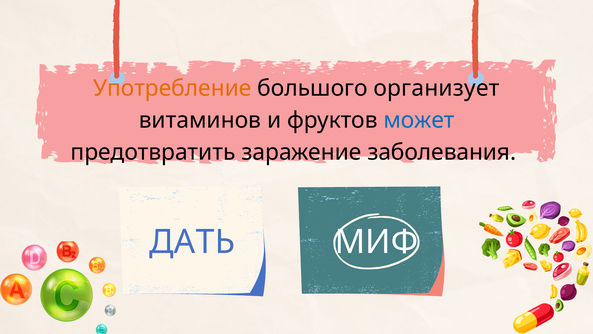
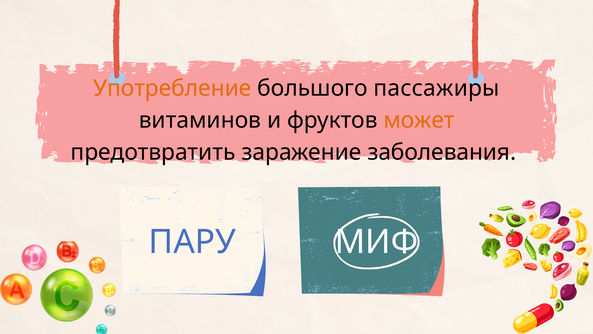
организует: организует -> пассажиры (436, 88)
может colour: blue -> orange (419, 120)
ДАТЬ: ДАТЬ -> ПАРУ (192, 242)
